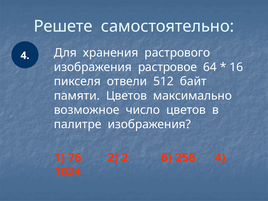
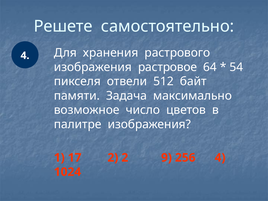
16: 16 -> 54 (236, 67)
памяти Цветов: Цветов -> Задача (127, 96)
76: 76 -> 17 (75, 158)
6: 6 -> 9 (166, 158)
